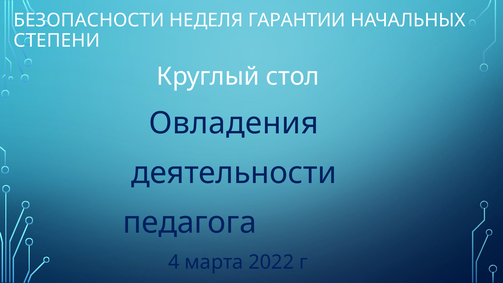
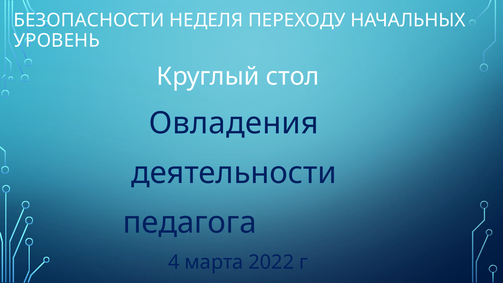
ГАРАНТИИ: ГАРАНТИИ -> ПЕРЕХОДУ (297, 20)
СТЕПЕНИ: СТЕПЕНИ -> УРОВЕНЬ (57, 41)
